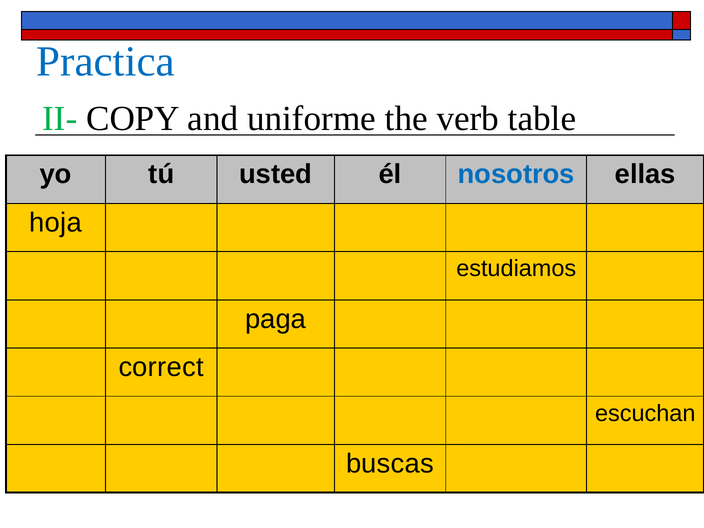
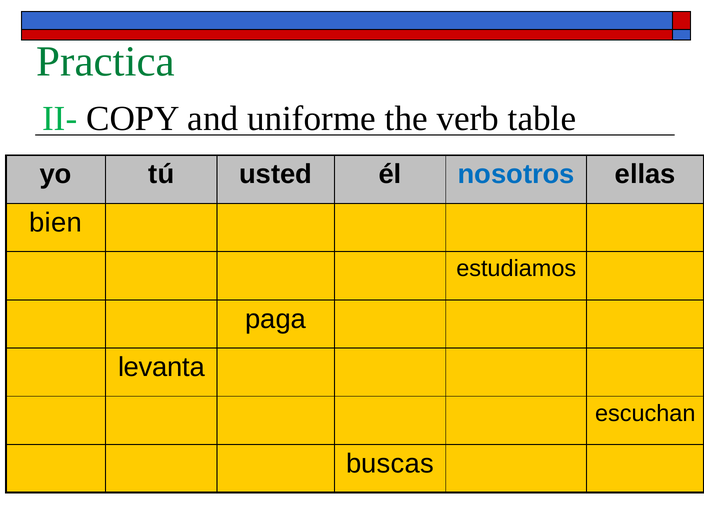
Practica colour: blue -> green (106, 62)
hoja: hoja -> bien (56, 223)
correct: correct -> levanta (161, 367)
